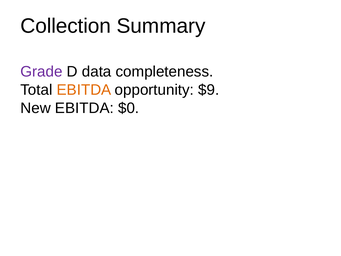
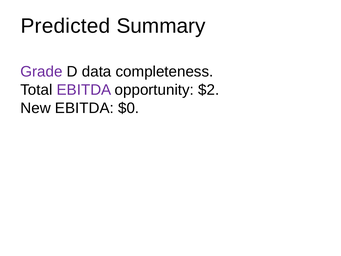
Collection: Collection -> Predicted (65, 26)
EBITDA colour: orange -> purple (84, 90)
$9: $9 -> $2 (209, 90)
